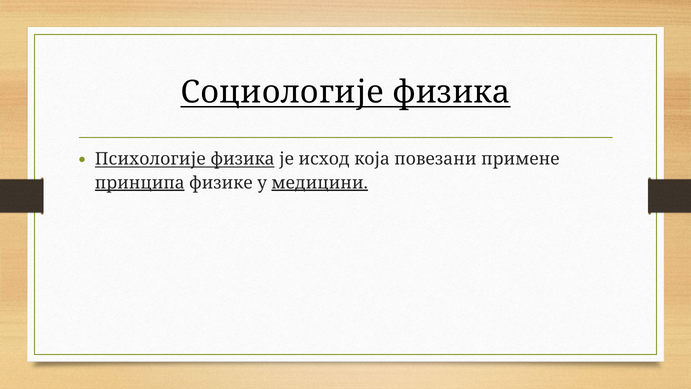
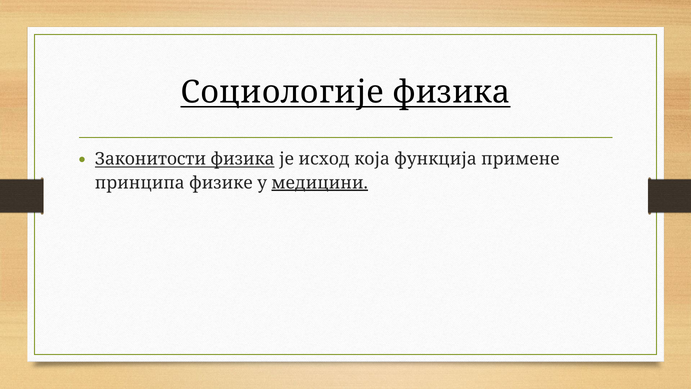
Психологије: Психологије -> Законитости (150, 159)
повезани: повезани -> функција (436, 159)
принципа underline: present -> none (140, 183)
